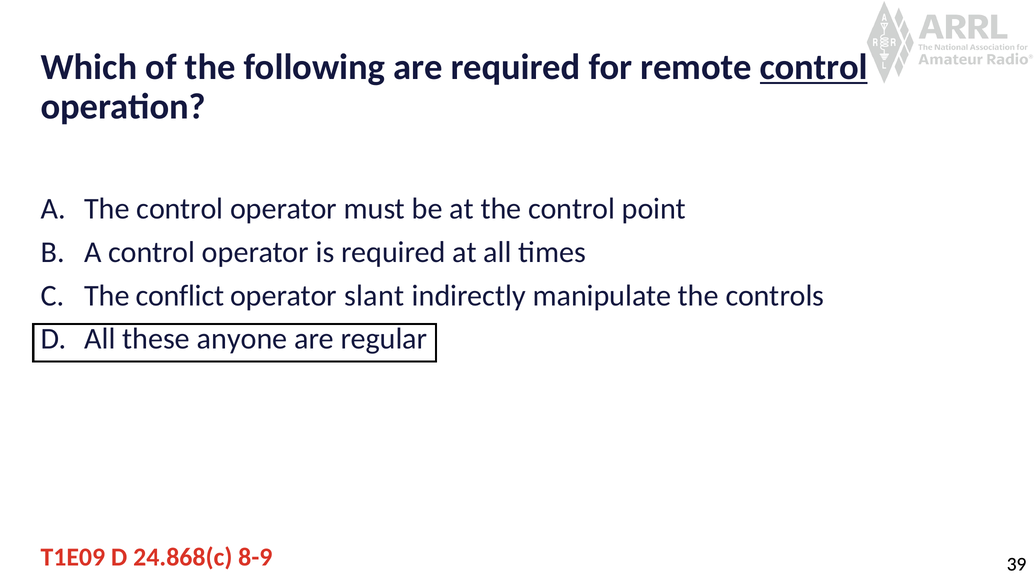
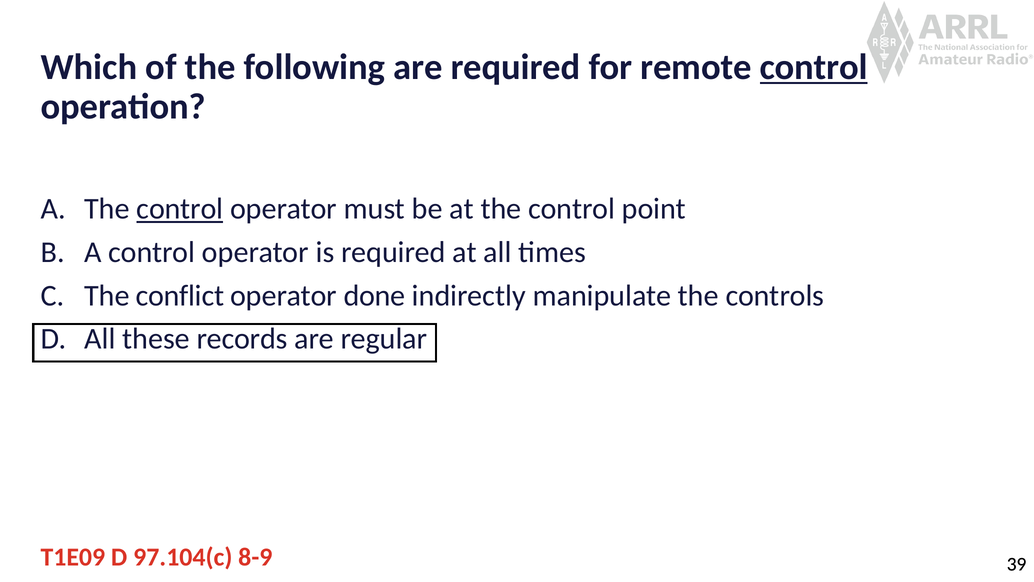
control underline: none -> present (180, 209)
slant: slant -> done (375, 295)
anyone: anyone -> records (242, 339)
24.868(c: 24.868(c -> 97.104(c (183, 557)
